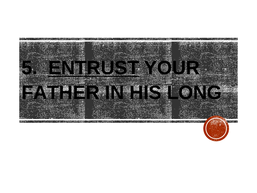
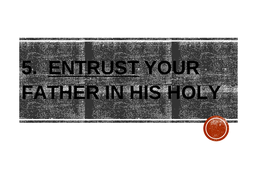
LONG: LONG -> HOLY (194, 93)
